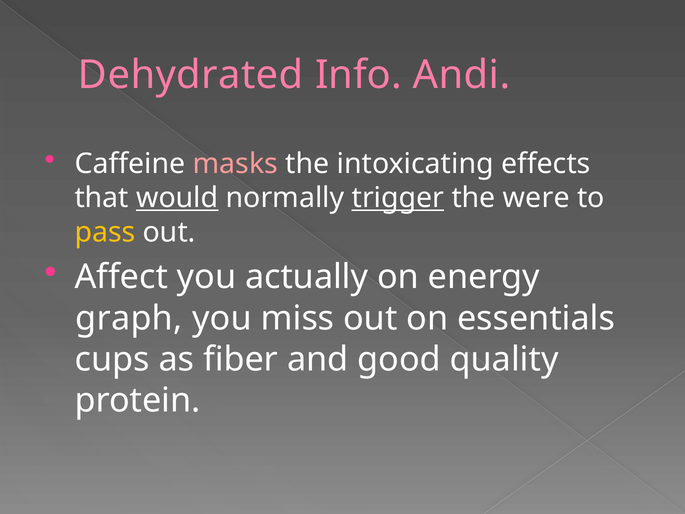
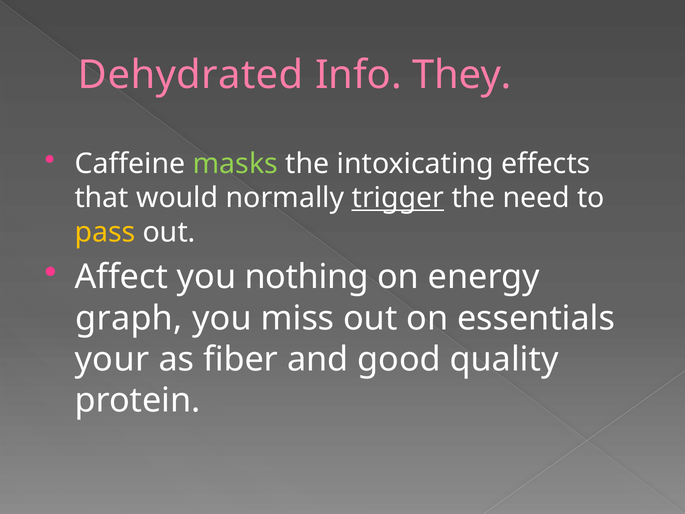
Andi: Andi -> They (462, 75)
masks colour: pink -> light green (235, 164)
would underline: present -> none (177, 198)
were: were -> need (536, 198)
actually: actually -> nothing (307, 277)
cups: cups -> your (112, 359)
